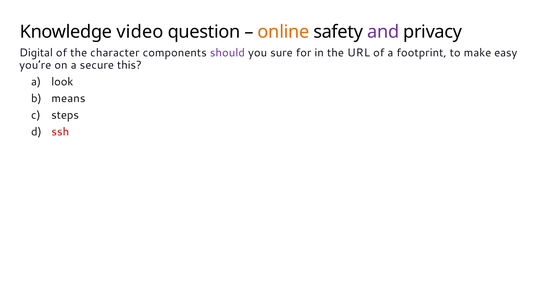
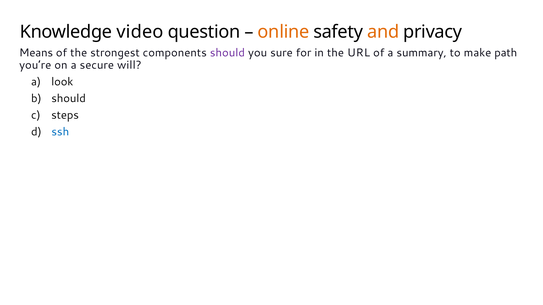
and colour: purple -> orange (383, 32)
Digital: Digital -> Means (36, 53)
character: character -> strongest (115, 53)
footprint: footprint -> summary (422, 53)
easy: easy -> path (506, 53)
this: this -> will (129, 65)
means: means -> should (69, 99)
ssh colour: red -> blue (60, 132)
